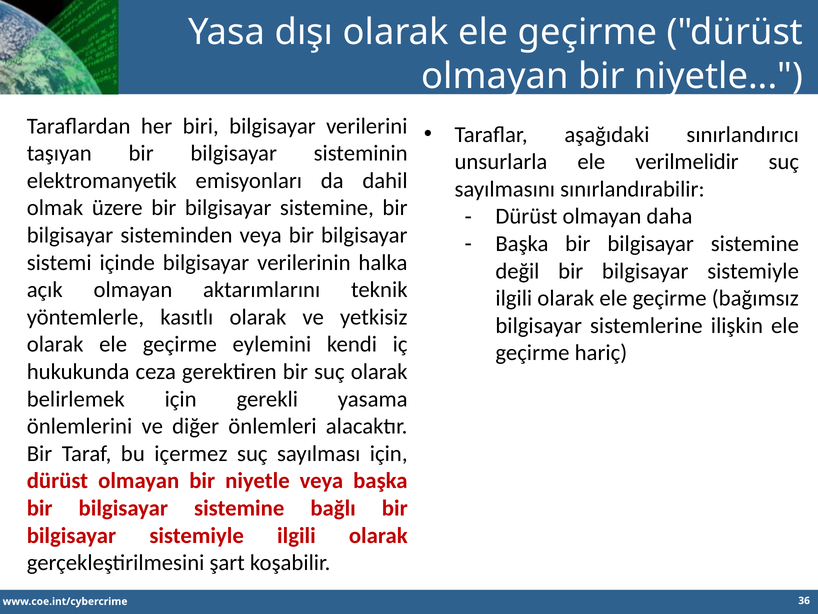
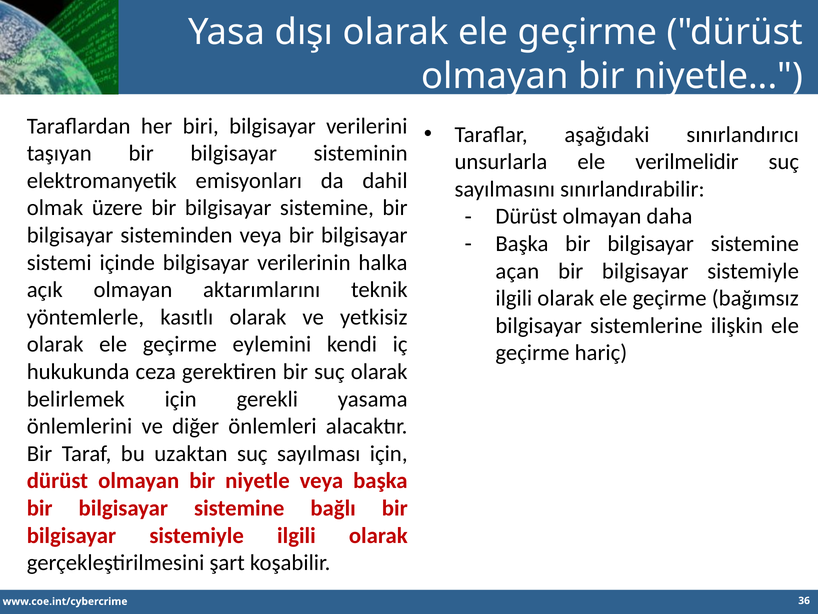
değil: değil -> açan (517, 271)
içermez: içermez -> uzaktan (191, 453)
